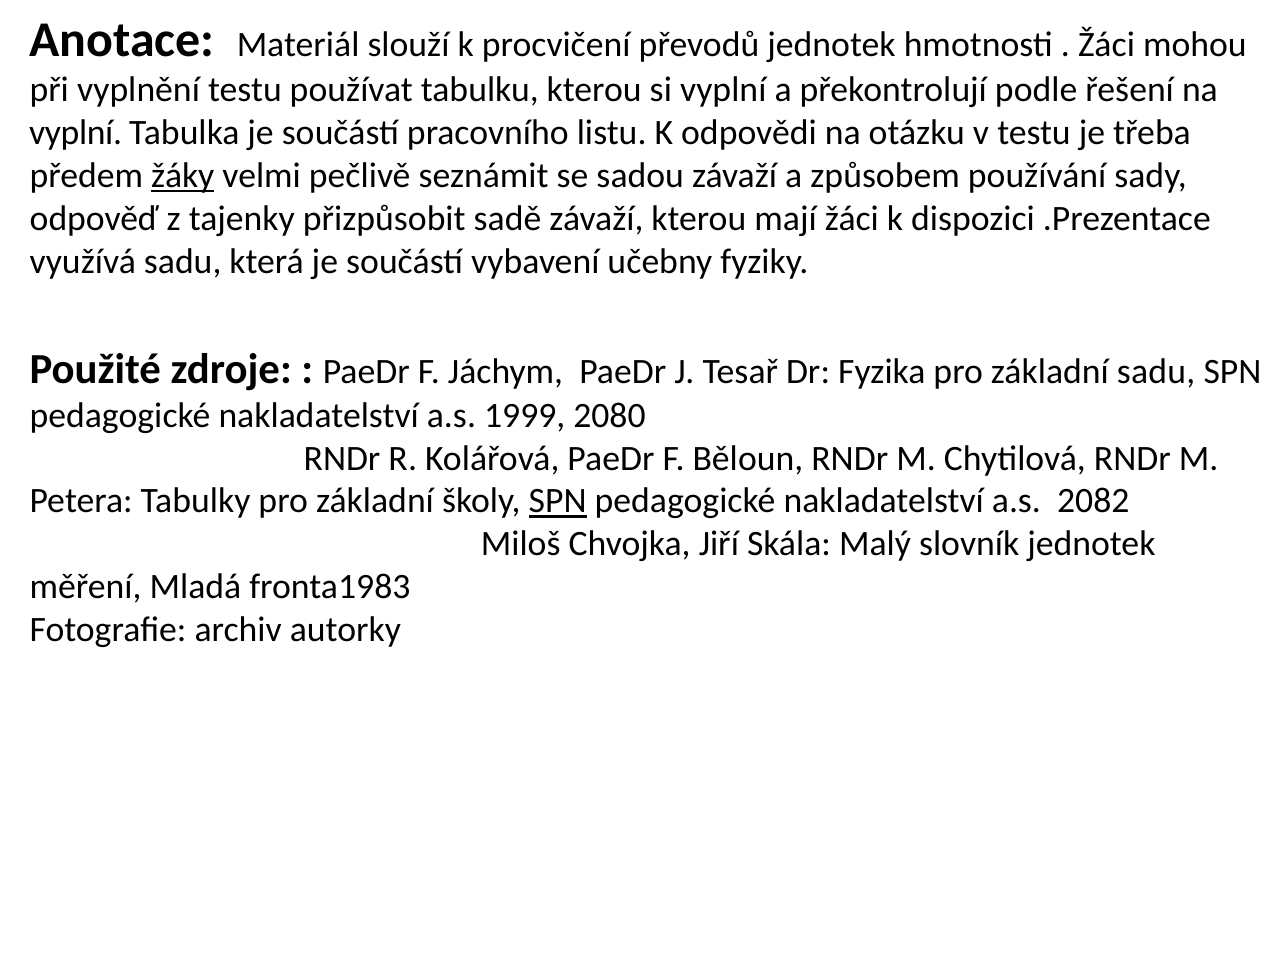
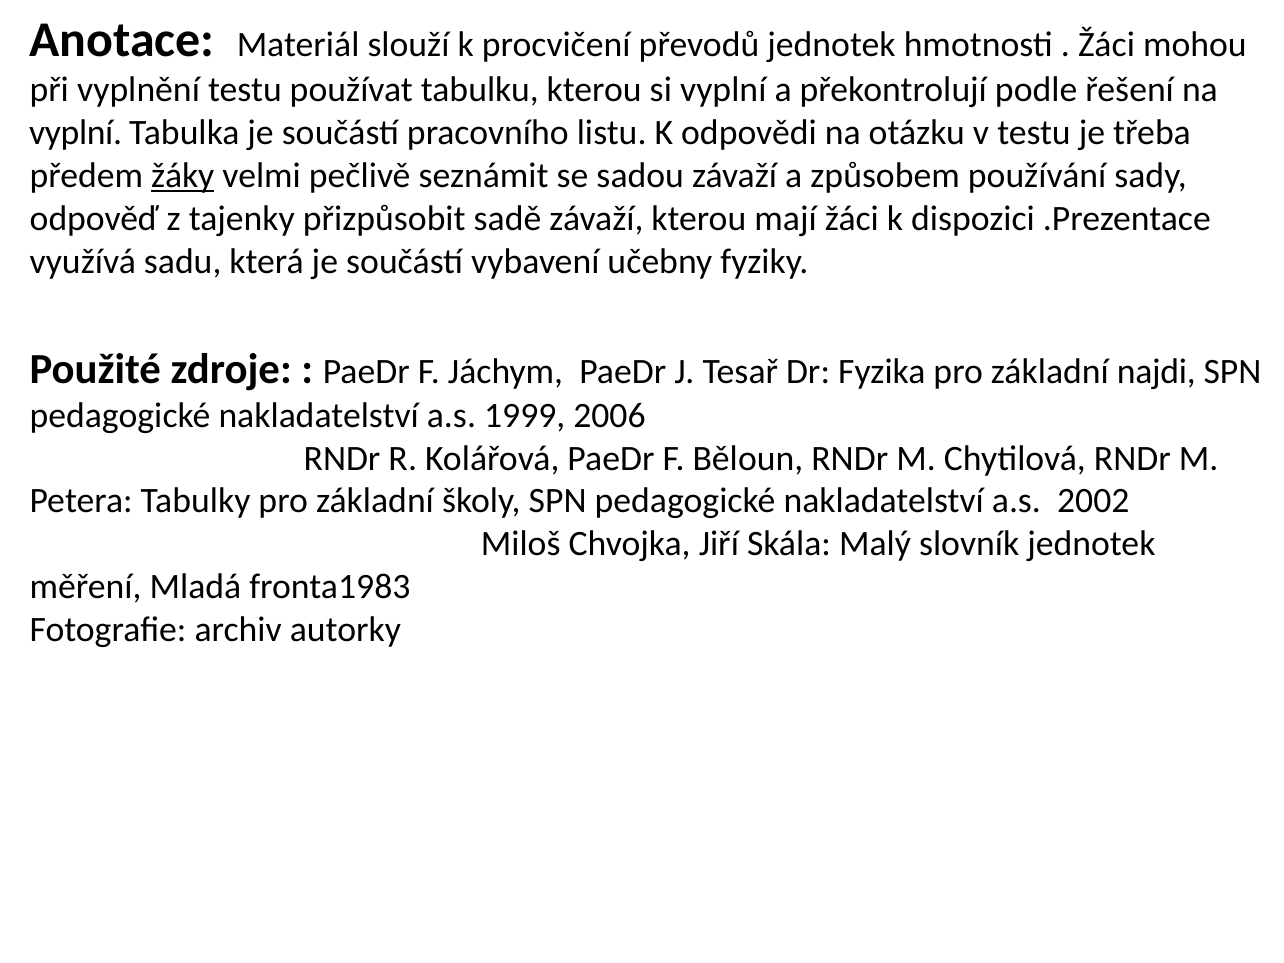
základní sadu: sadu -> najdi (1156, 371)
2080: 2080 -> 2006 (609, 416)
SPN underline: present -> none (558, 501)
2082: 2082 -> 2002 (1093, 501)
